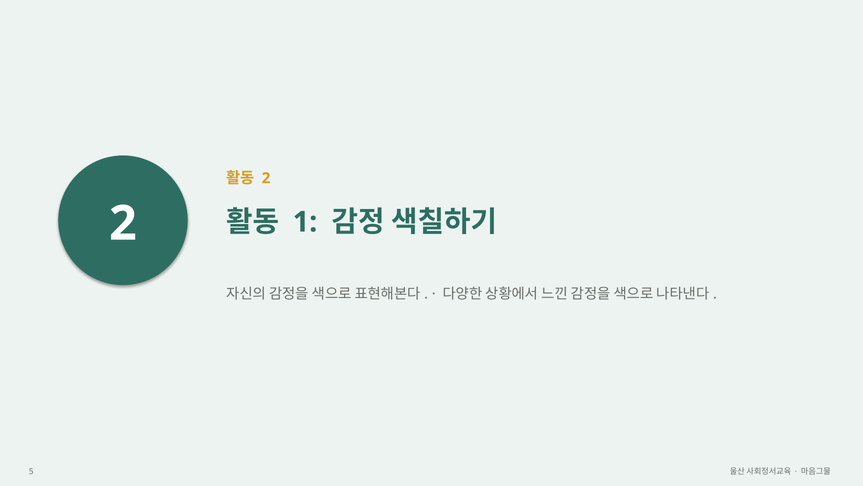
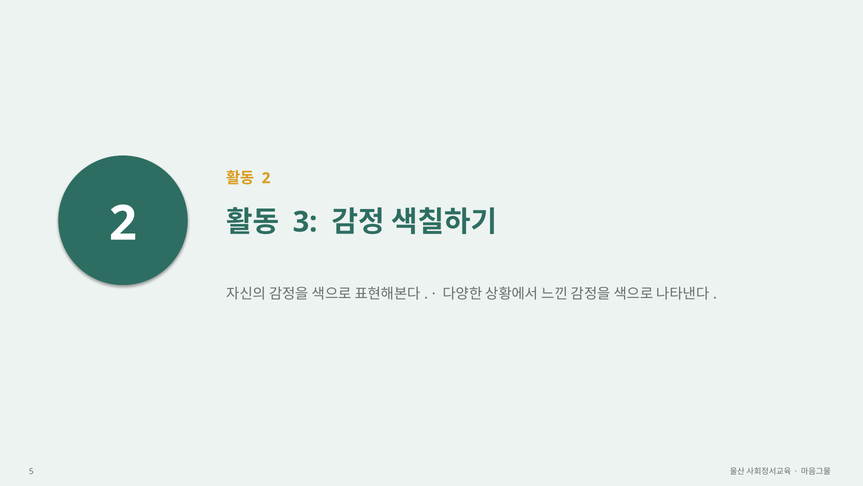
1: 1 -> 3 (305, 222)
